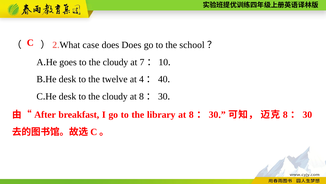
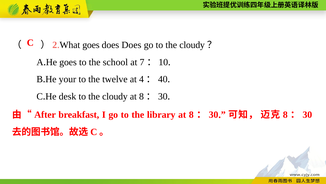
case: case -> goes (91, 45)
go to the school: school -> cloudy (192, 45)
goes to the cloudy: cloudy -> school (115, 62)
desk: desk -> your (68, 79)
